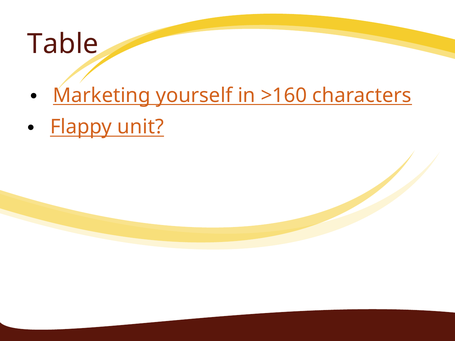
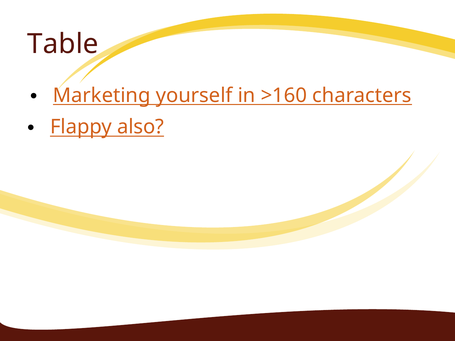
unit: unit -> also (141, 127)
